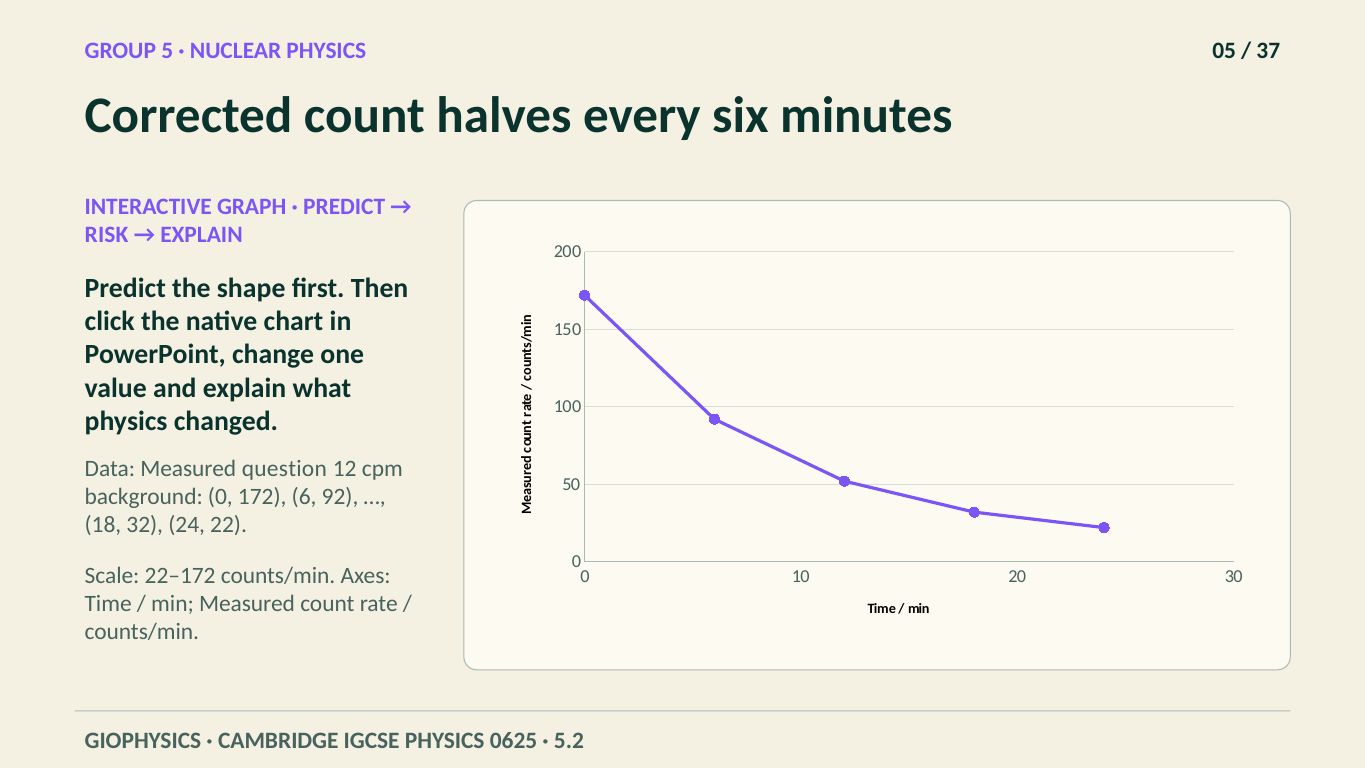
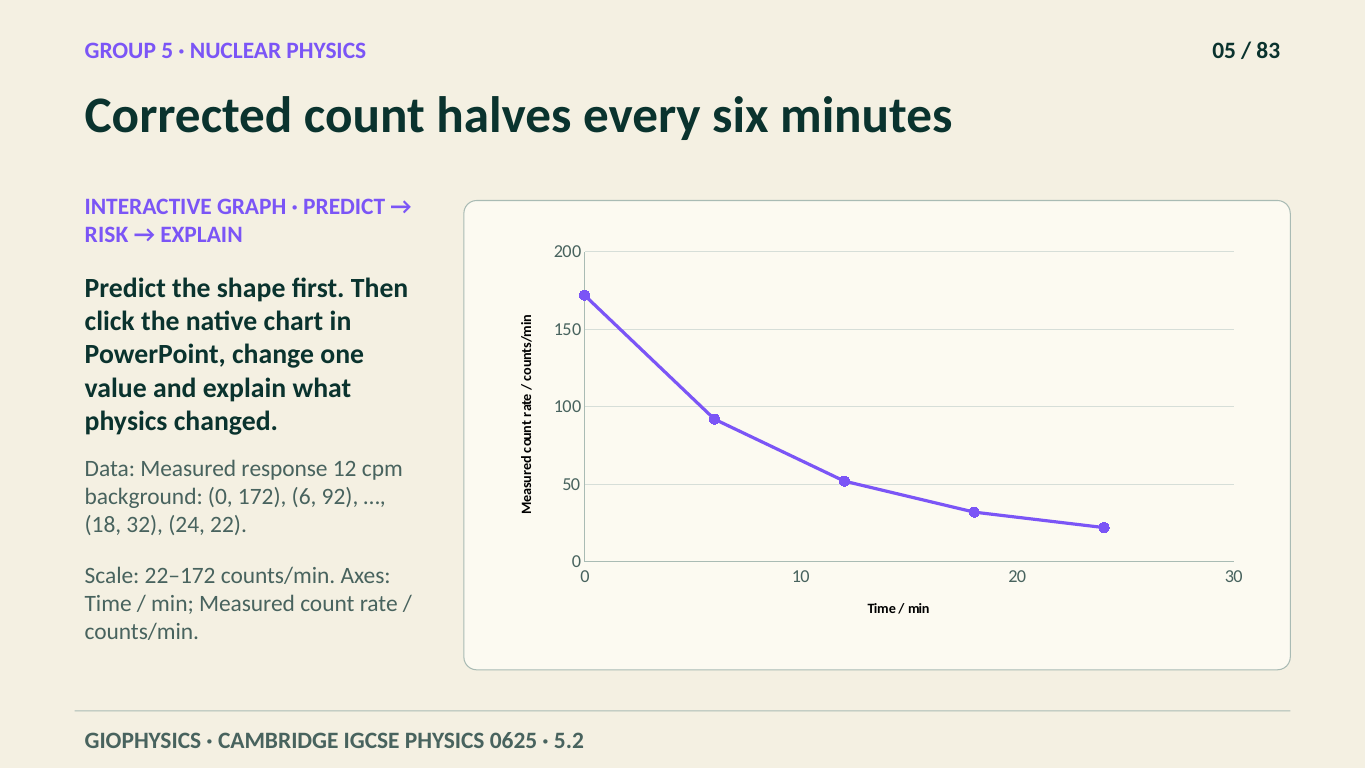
37: 37 -> 83 (1268, 51)
question: question -> response (285, 469)
